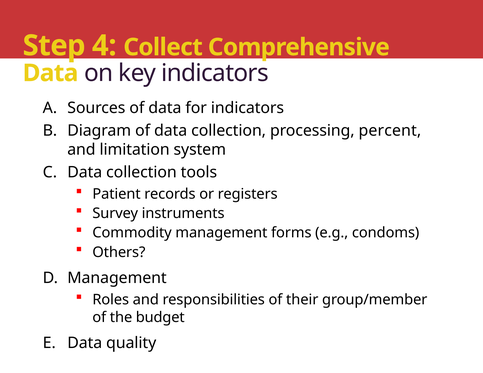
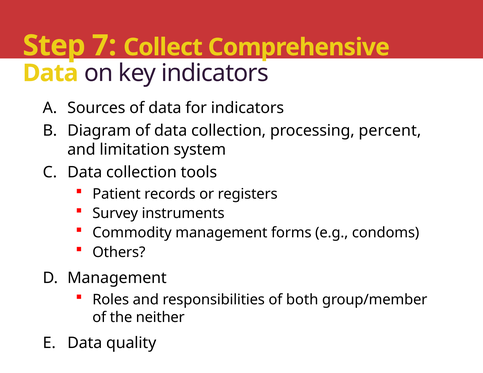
4: 4 -> 7 (104, 46)
their: their -> both (302, 300)
budget: budget -> neither (160, 317)
